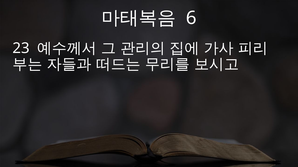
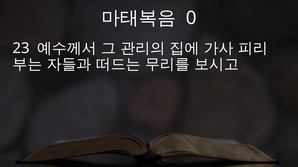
6: 6 -> 0 (191, 18)
